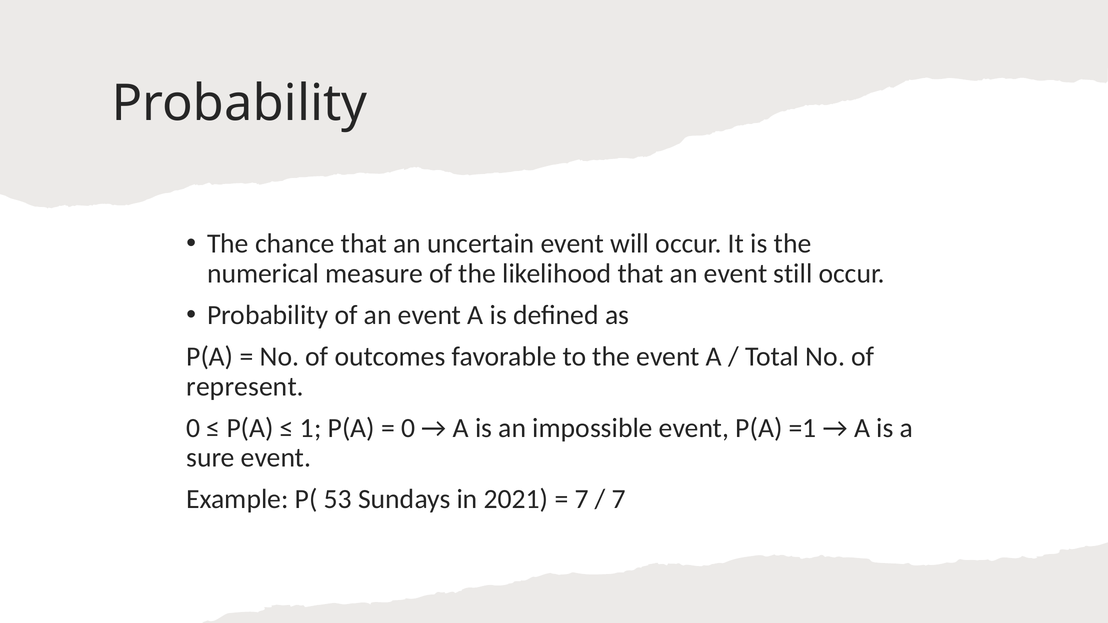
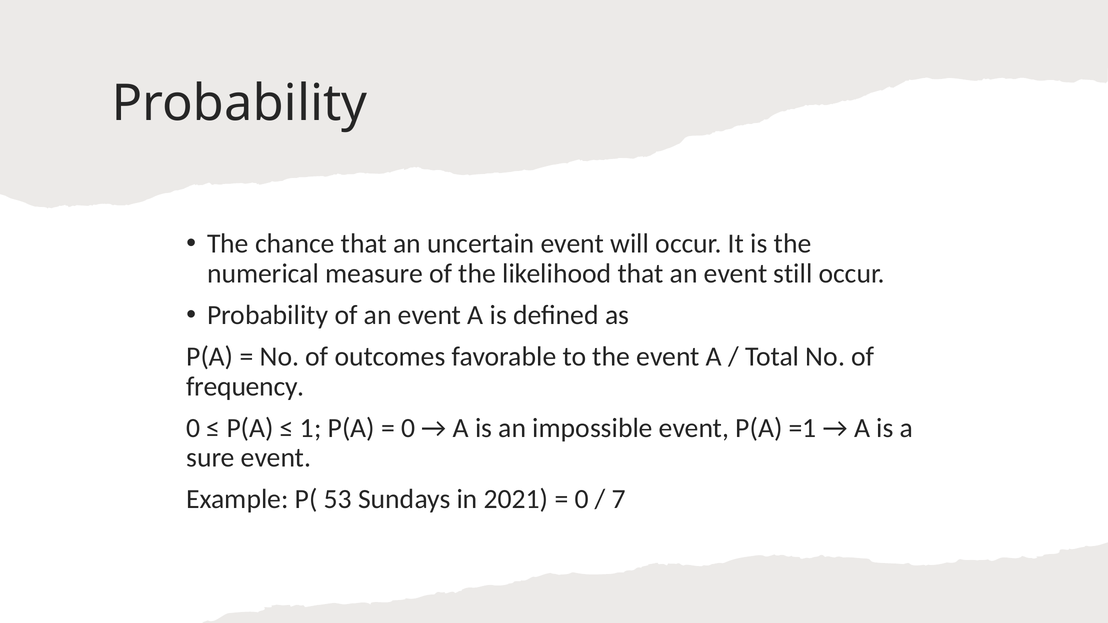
represent: represent -> frequency (245, 387)
7: 7 -> 0 (582, 499)
